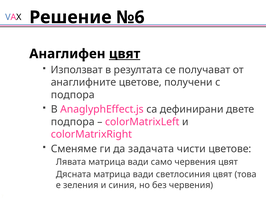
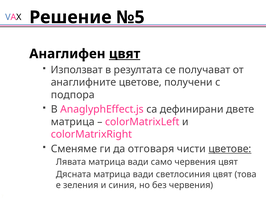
№6: №6 -> №5 (130, 17)
подпора: подпора -> матрица (73, 122)
задачата: задачата -> отговаря (151, 148)
цветове underline: none -> present (230, 148)
